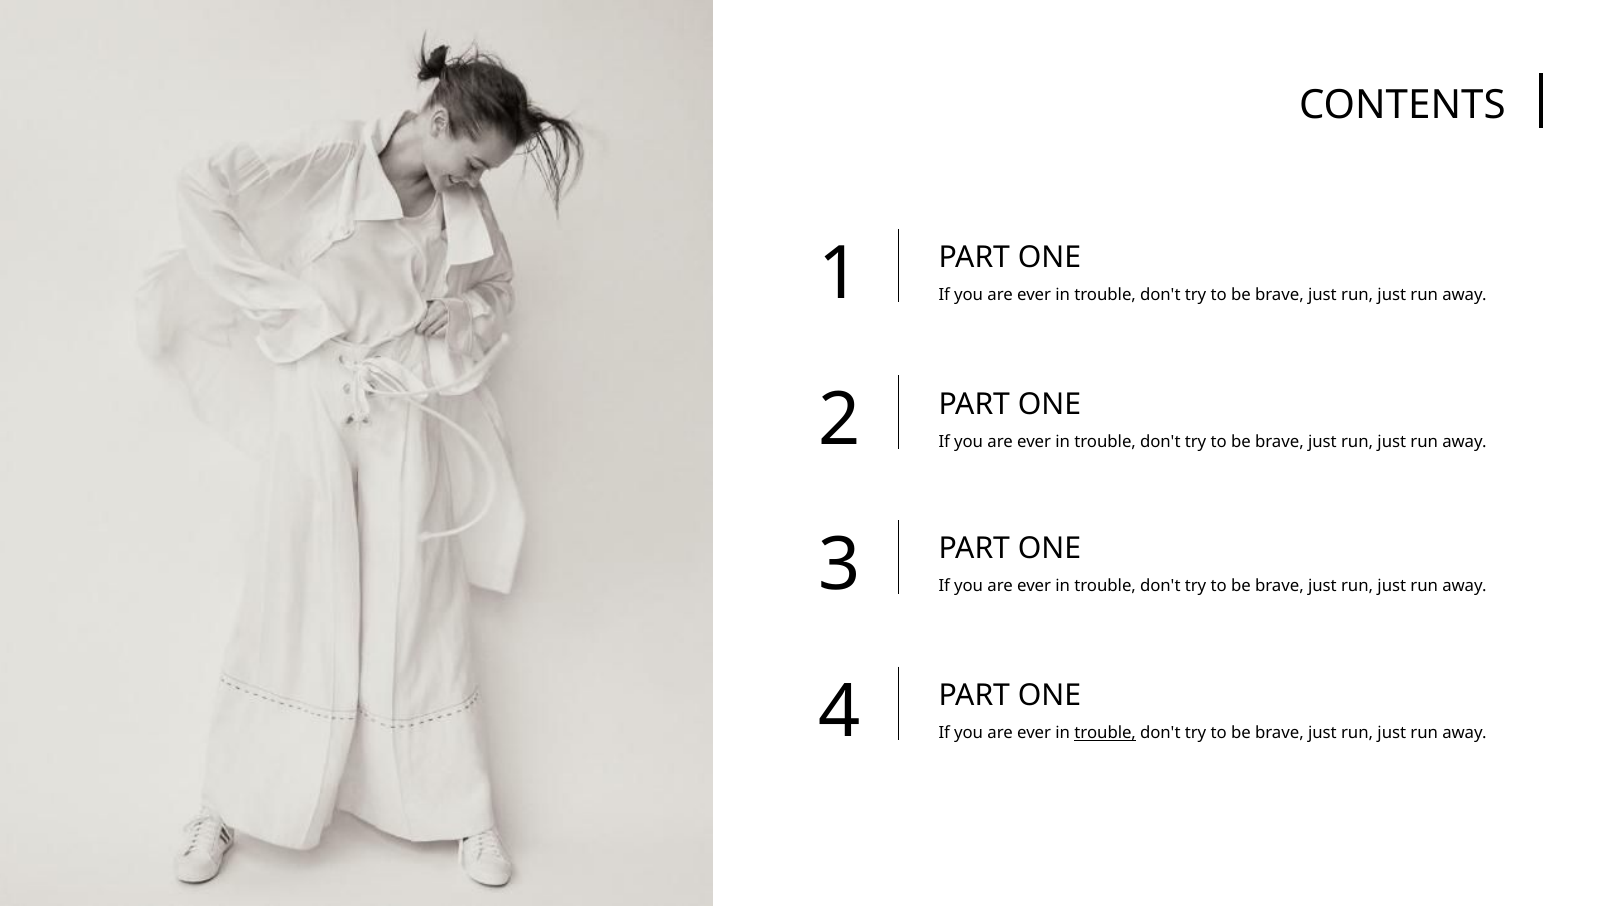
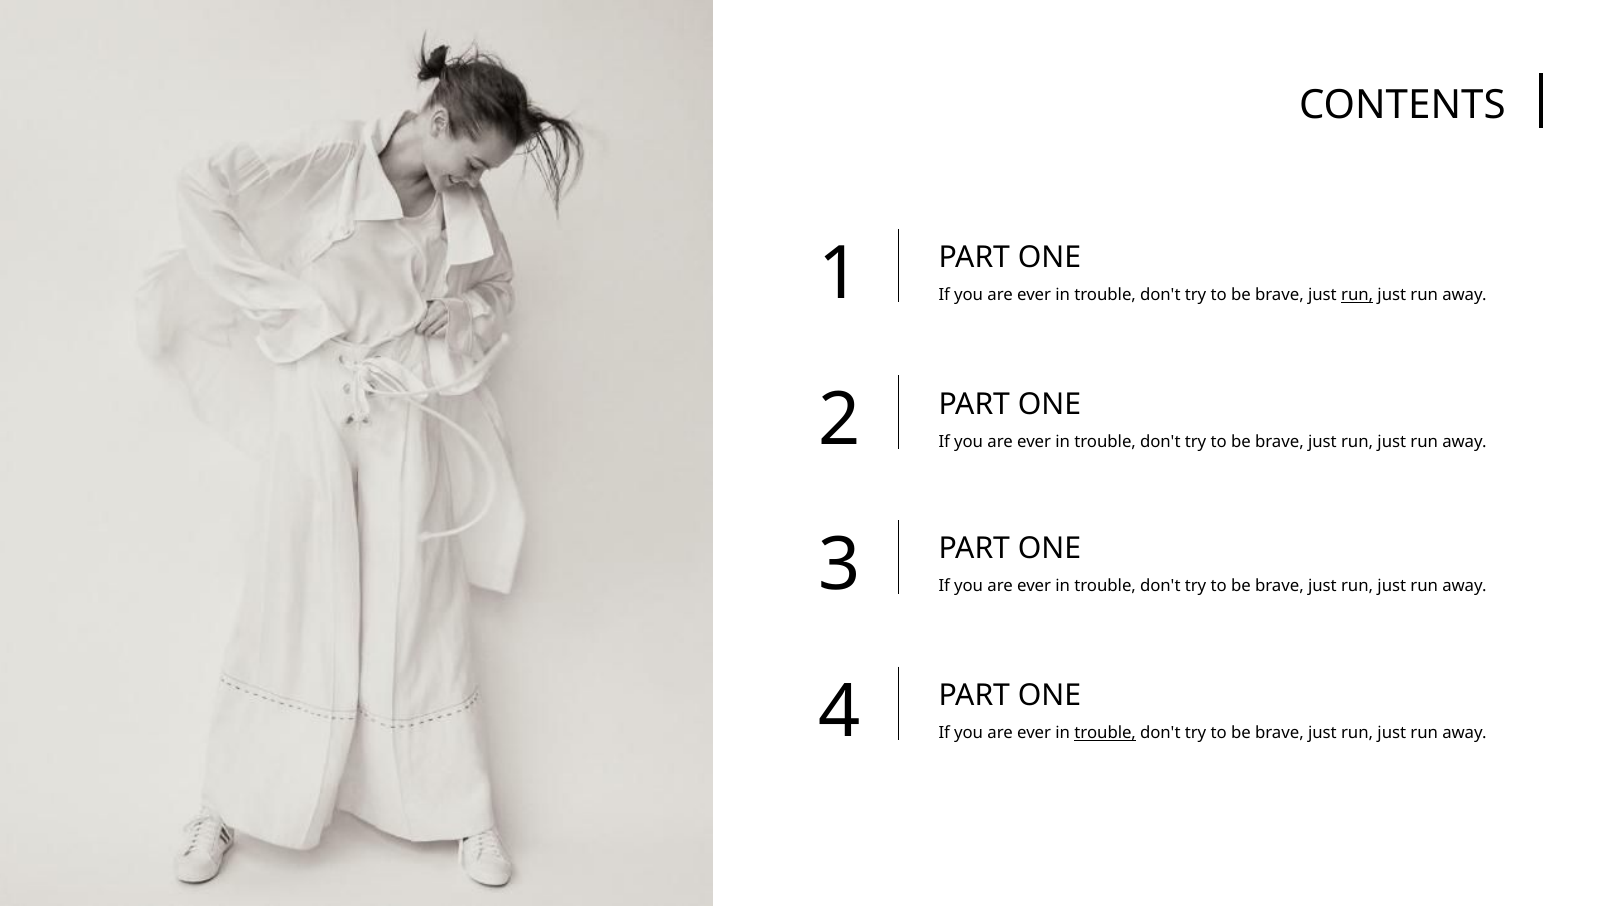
run underline: none -> present (1357, 295)
